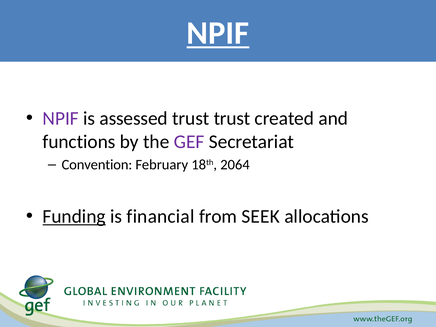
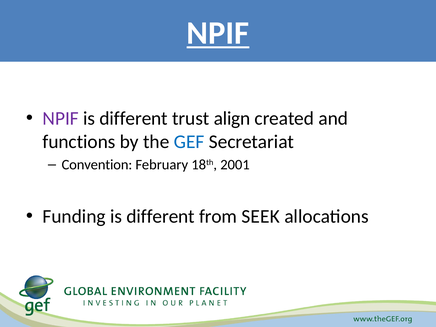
assessed: assessed -> different (134, 119)
trust trust: trust -> align (232, 119)
GEF colour: purple -> blue (189, 142)
2064: 2064 -> 2001 (235, 165)
Funding underline: present -> none (74, 216)
financial: financial -> different (161, 216)
